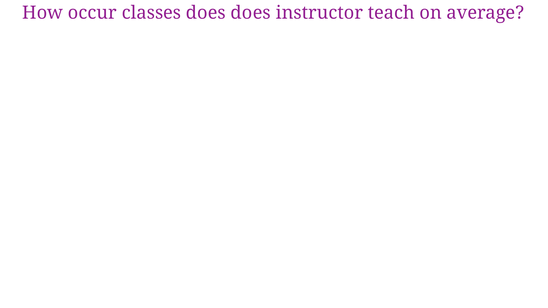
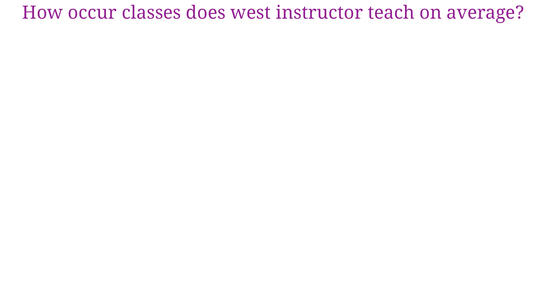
does does: does -> west (251, 13)
